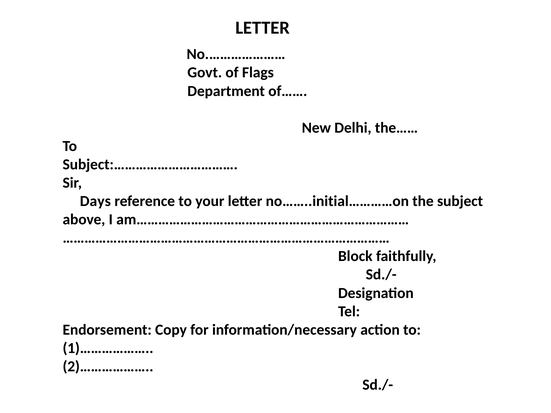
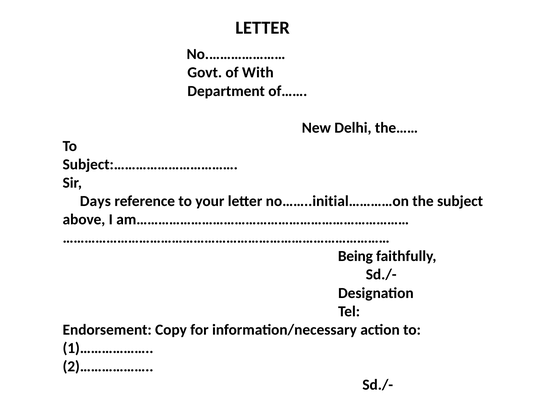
Flags: Flags -> With (258, 73)
Block: Block -> Being (355, 256)
